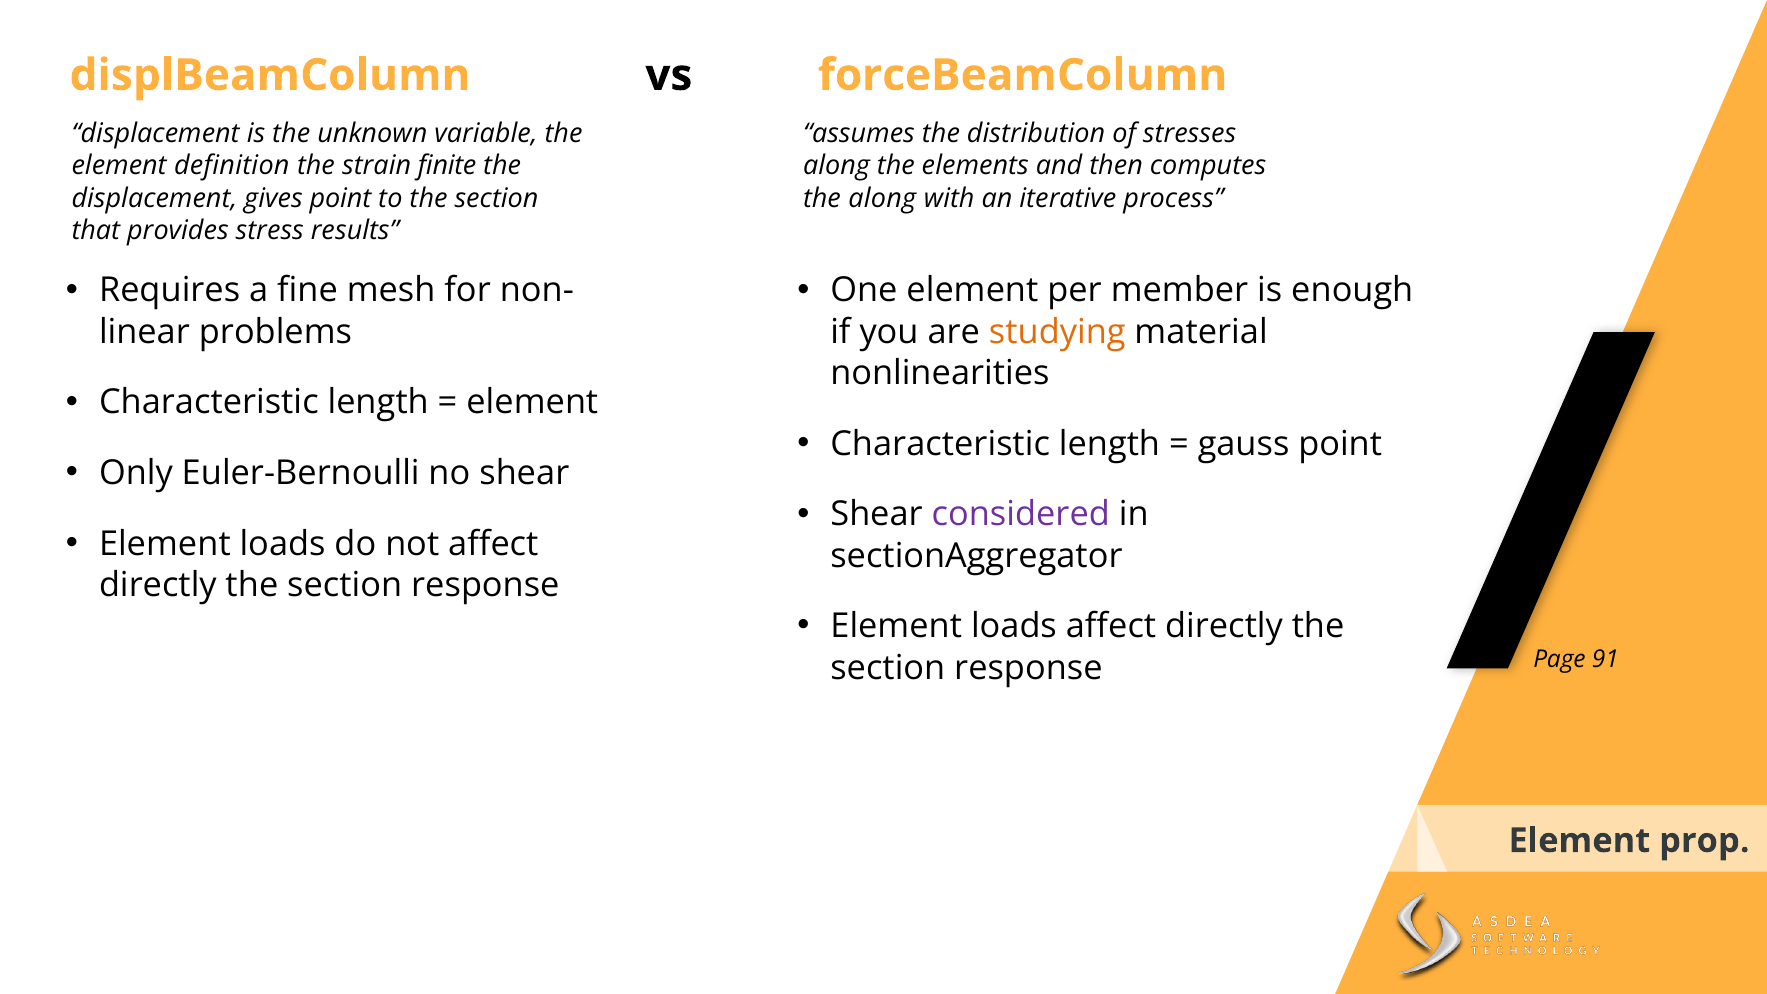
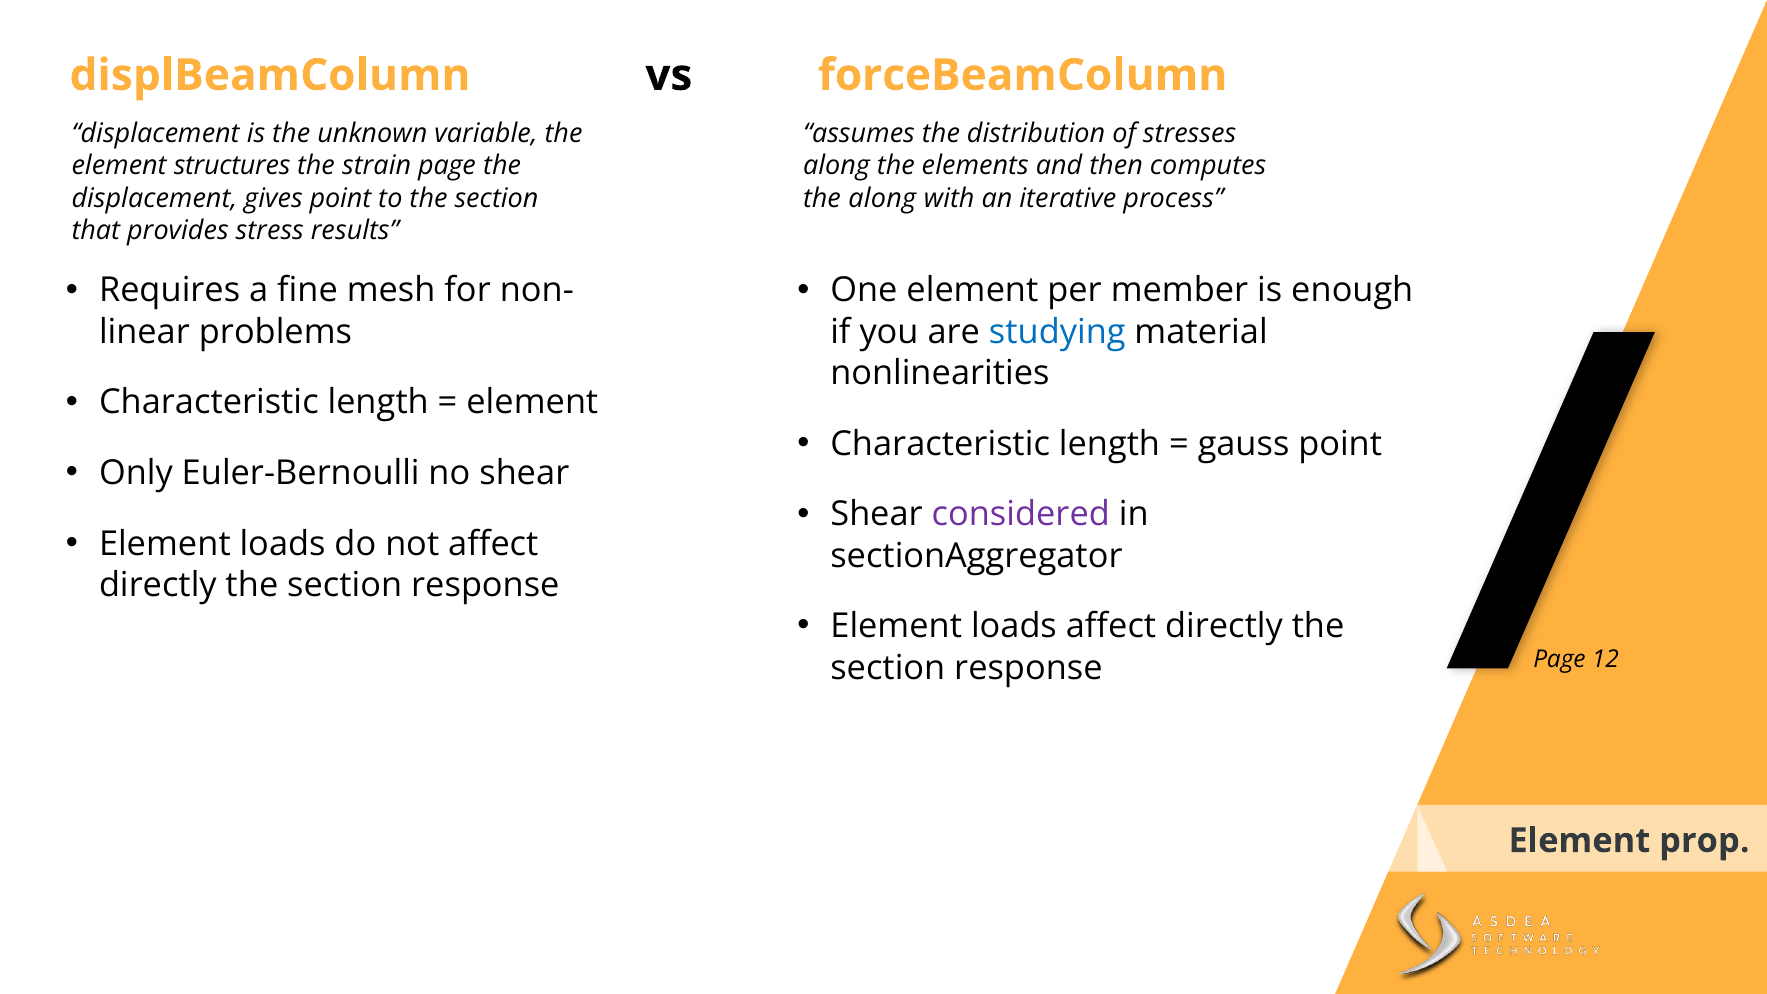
definition: definition -> structures (232, 166)
strain finite: finite -> page (447, 166)
studying colour: orange -> blue (1057, 332)
91: 91 -> 12 (1605, 660)
